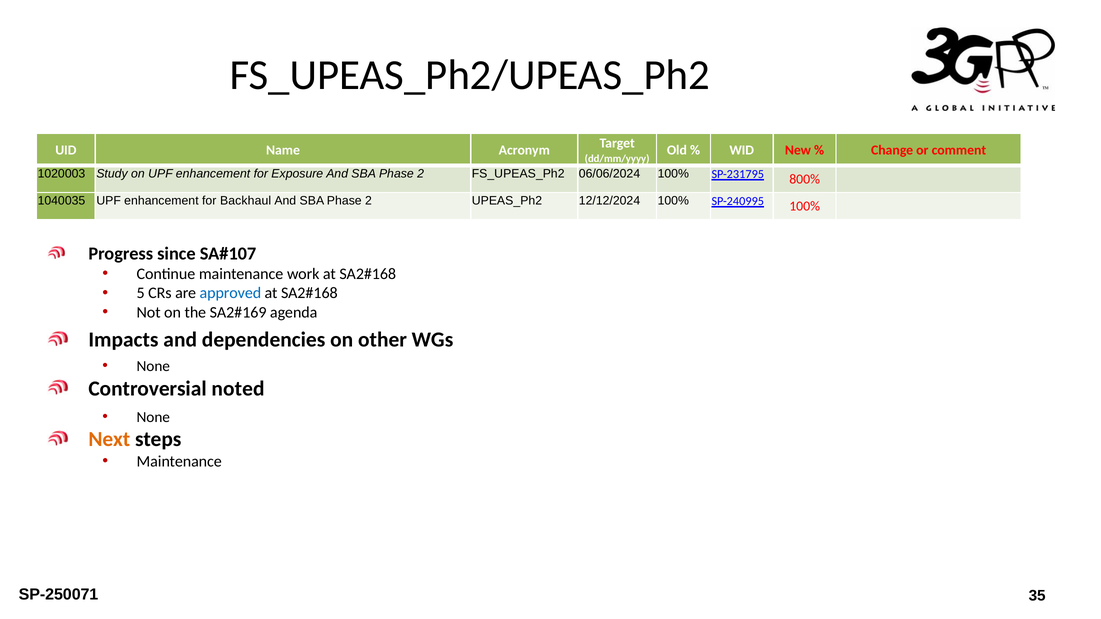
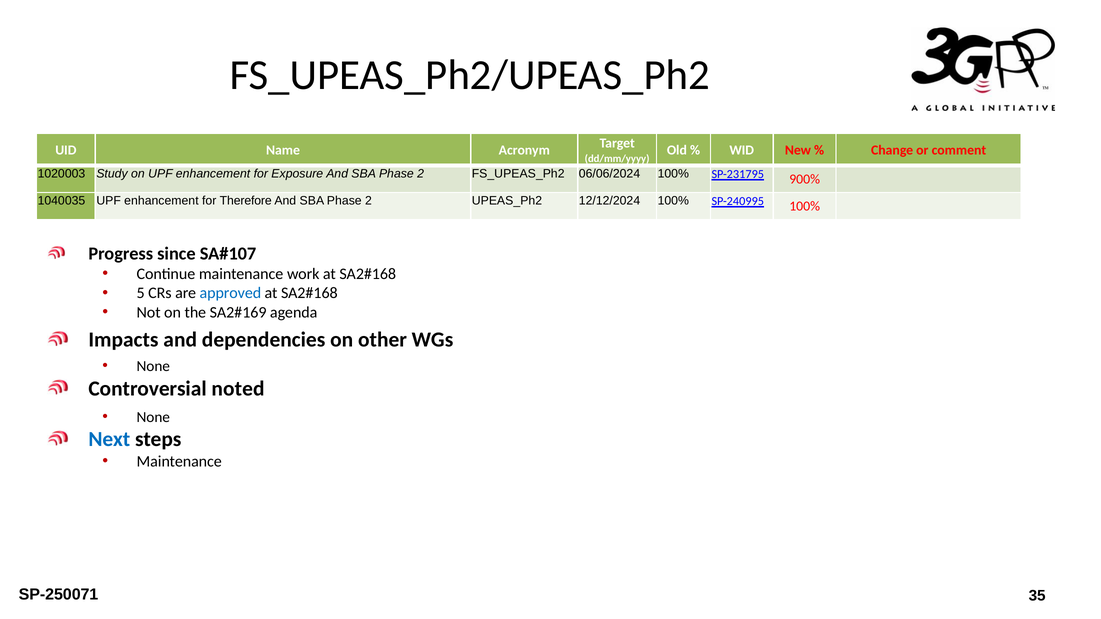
800%: 800% -> 900% (805, 179)
Backhaul: Backhaul -> Therefore (246, 201)
Next colour: orange -> blue (109, 440)
